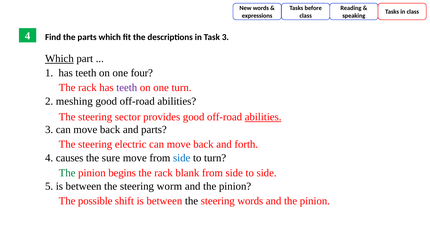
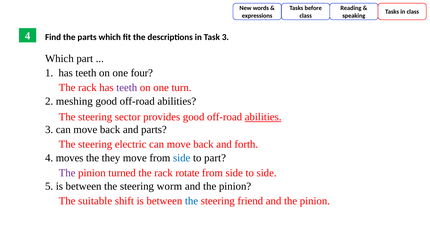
Which underline: present -> none (59, 59)
causes: causes -> moves (70, 158)
sure: sure -> they (111, 158)
to turn: turn -> part (215, 158)
The colour: green -> purple (67, 173)
begins: begins -> turned (122, 173)
blank: blank -> rotate (187, 173)
possible: possible -> suitable (95, 201)
the colour: black -> blue (192, 201)
steering words: words -> friend (250, 201)
